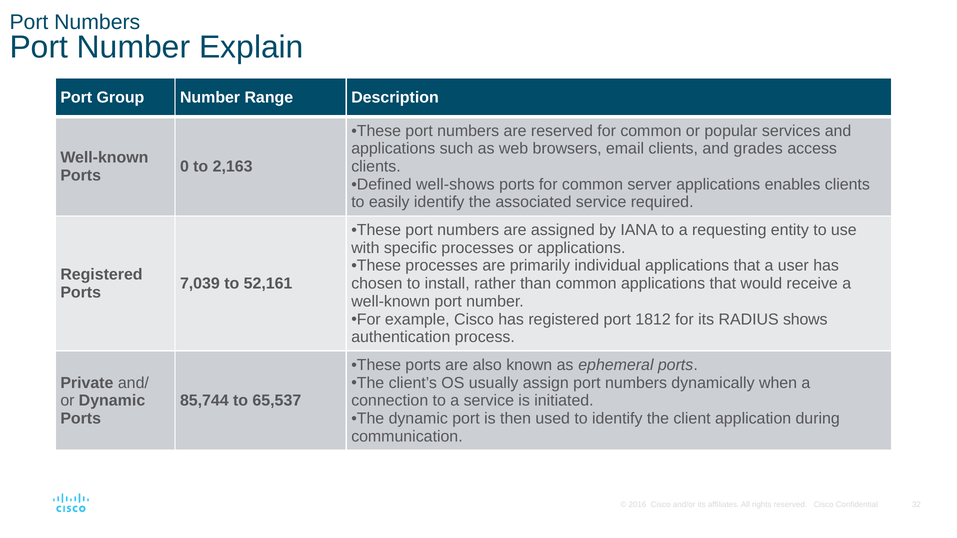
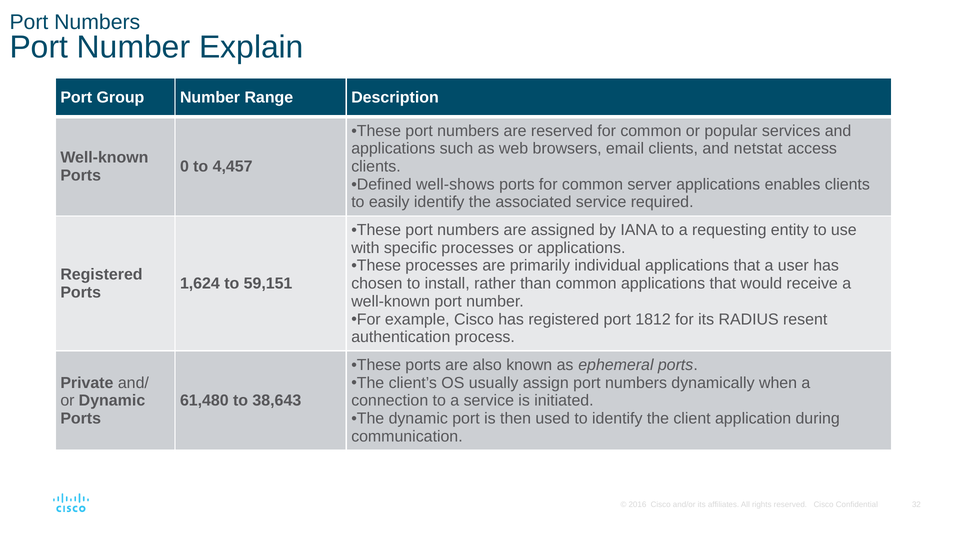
grades: grades -> netstat (758, 149)
2,163: 2,163 -> 4,457 (233, 167)
7,039: 7,039 -> 1,624 (200, 284)
52,161: 52,161 -> 59,151 (268, 284)
shows: shows -> resent (805, 319)
85,744: 85,744 -> 61,480 (204, 401)
65,537: 65,537 -> 38,643 (277, 401)
